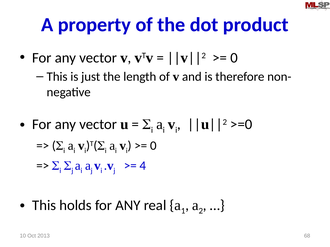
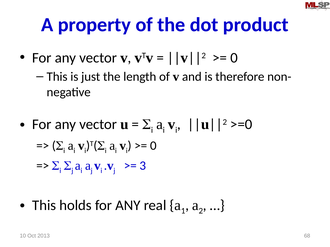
4: 4 -> 3 (143, 166)
